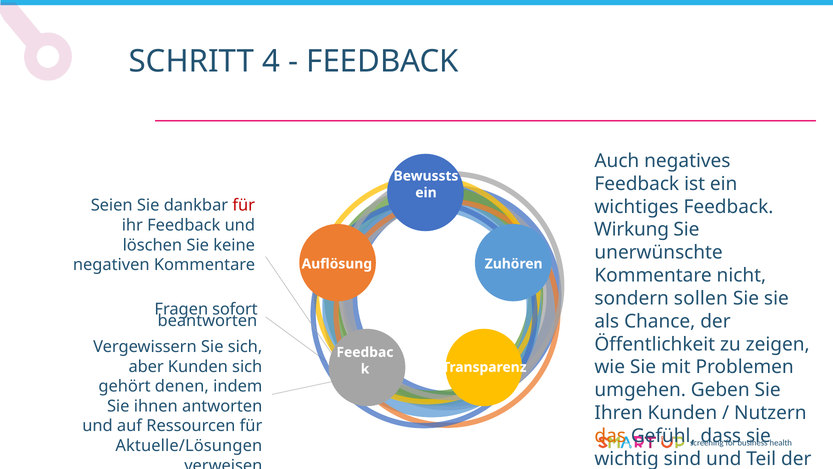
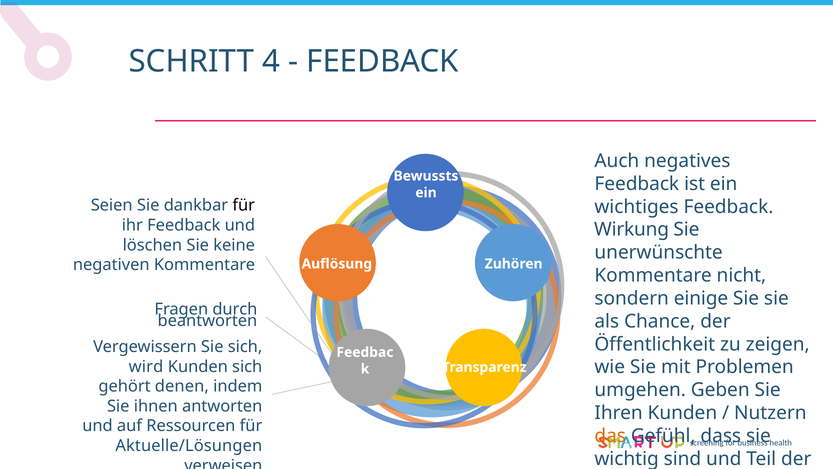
für colour: red -> black (244, 205)
sollen: sollen -> einige (701, 298)
sofort: sofort -> durch (235, 309)
aber: aber -> wird (146, 366)
